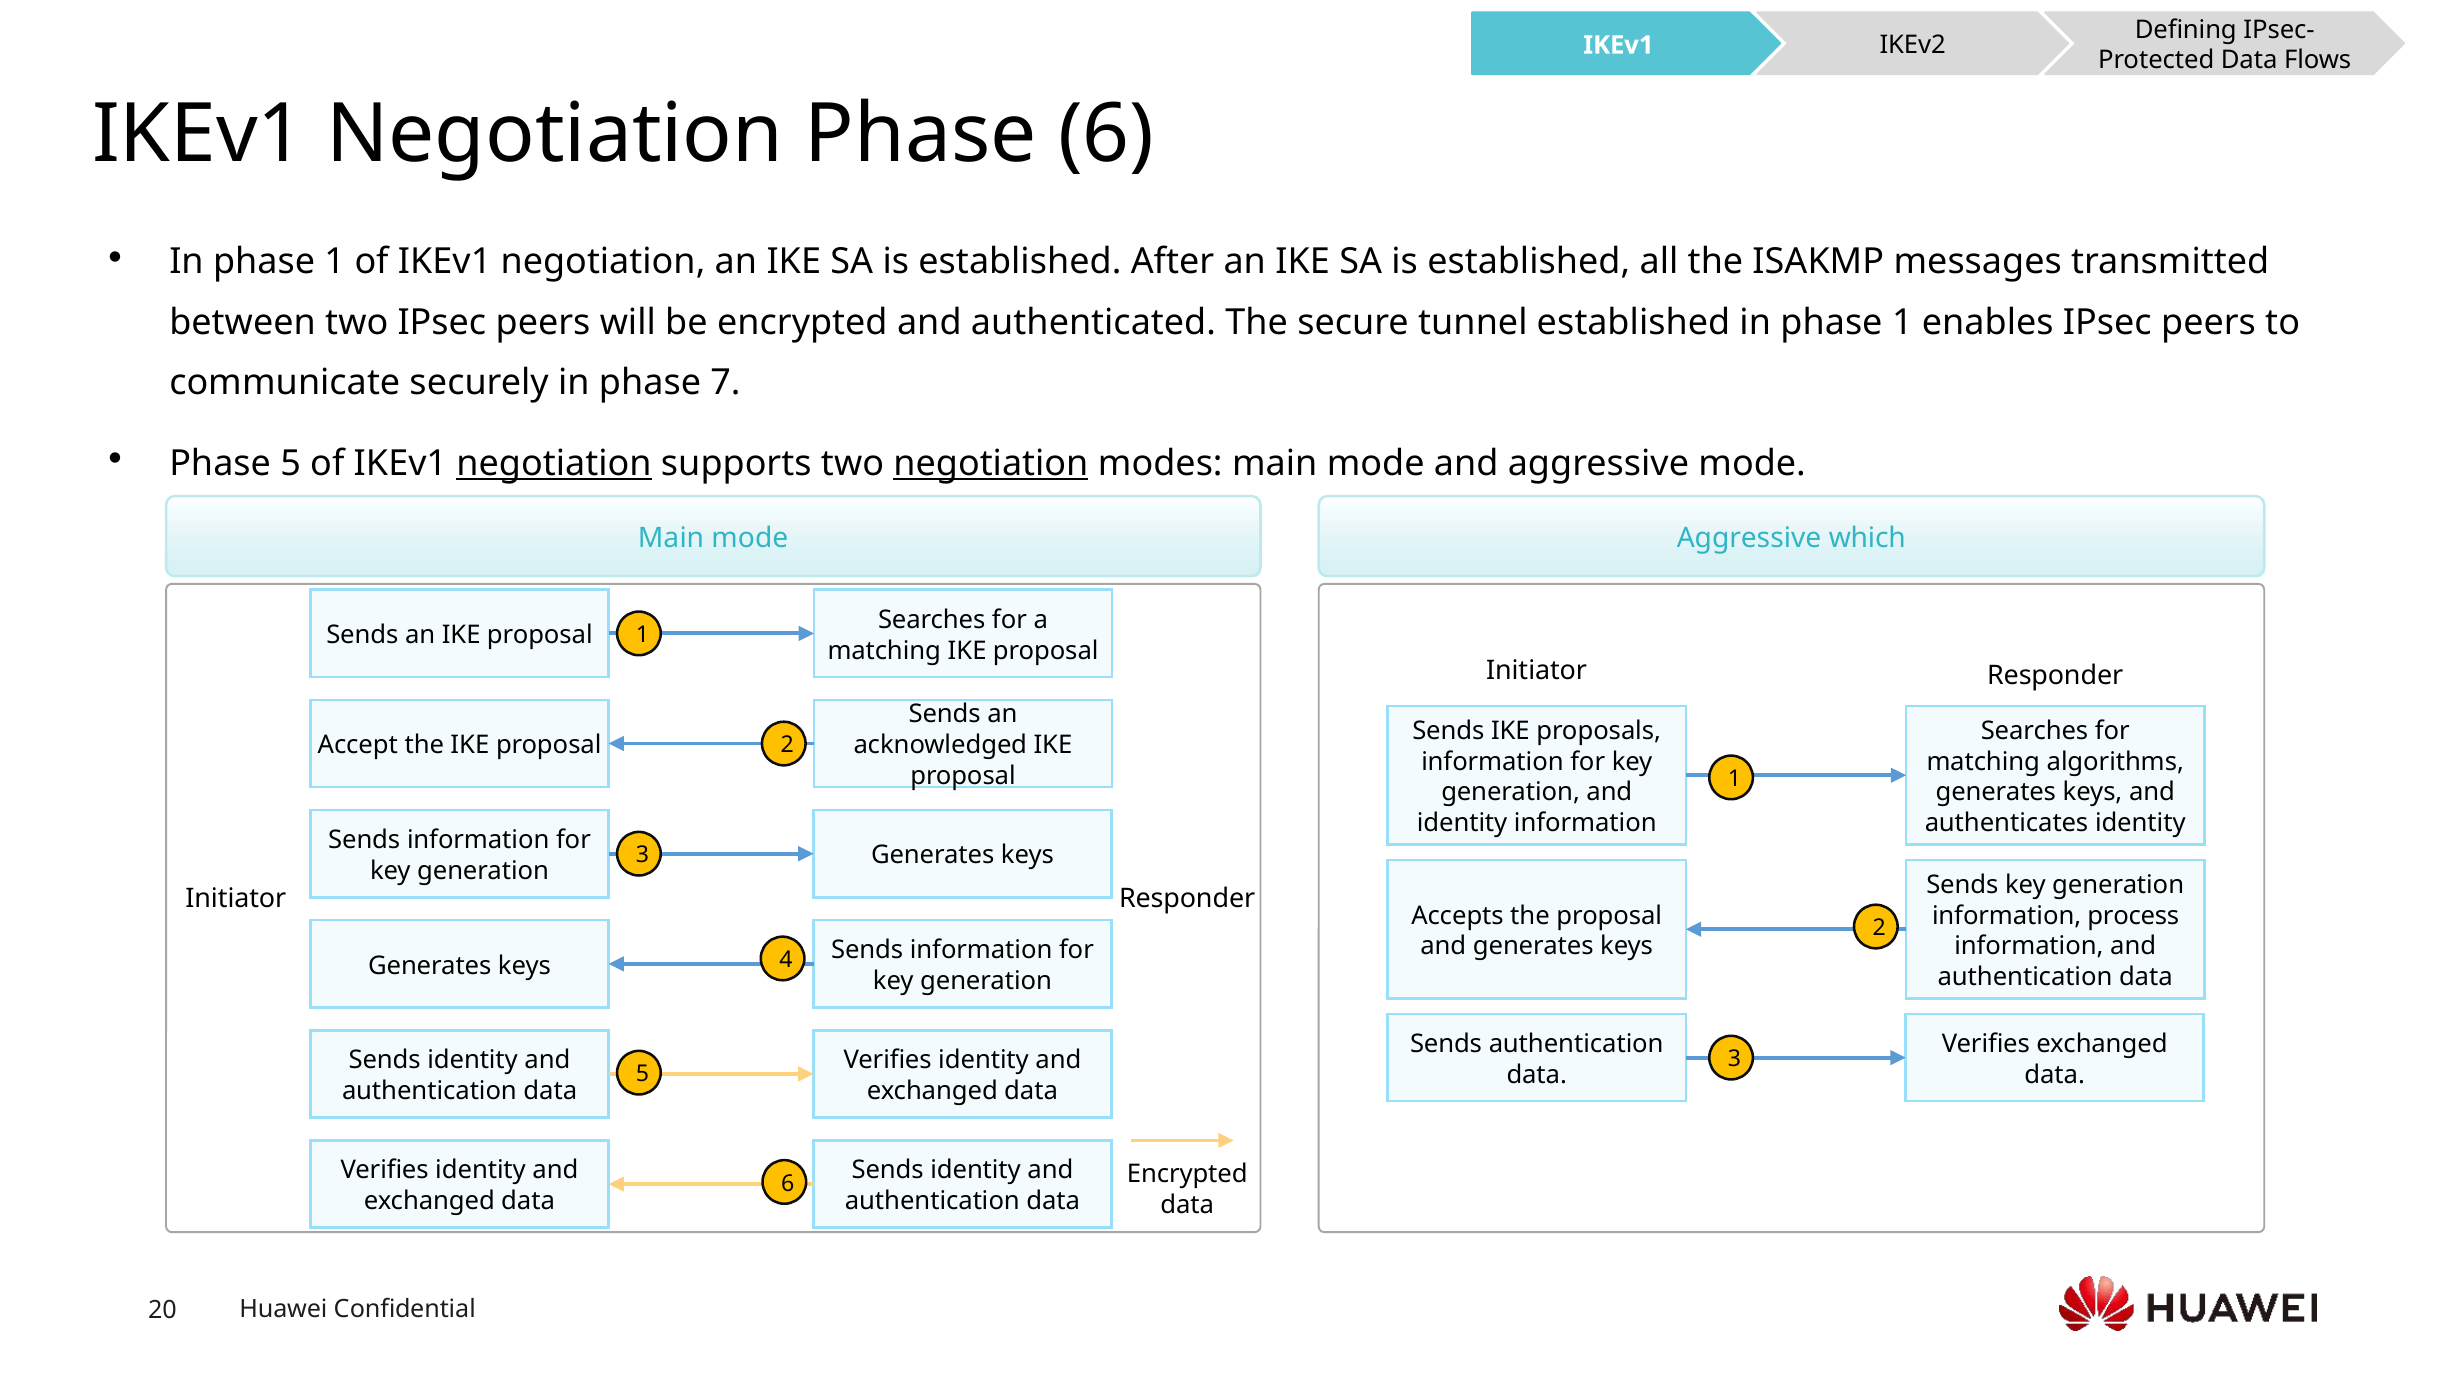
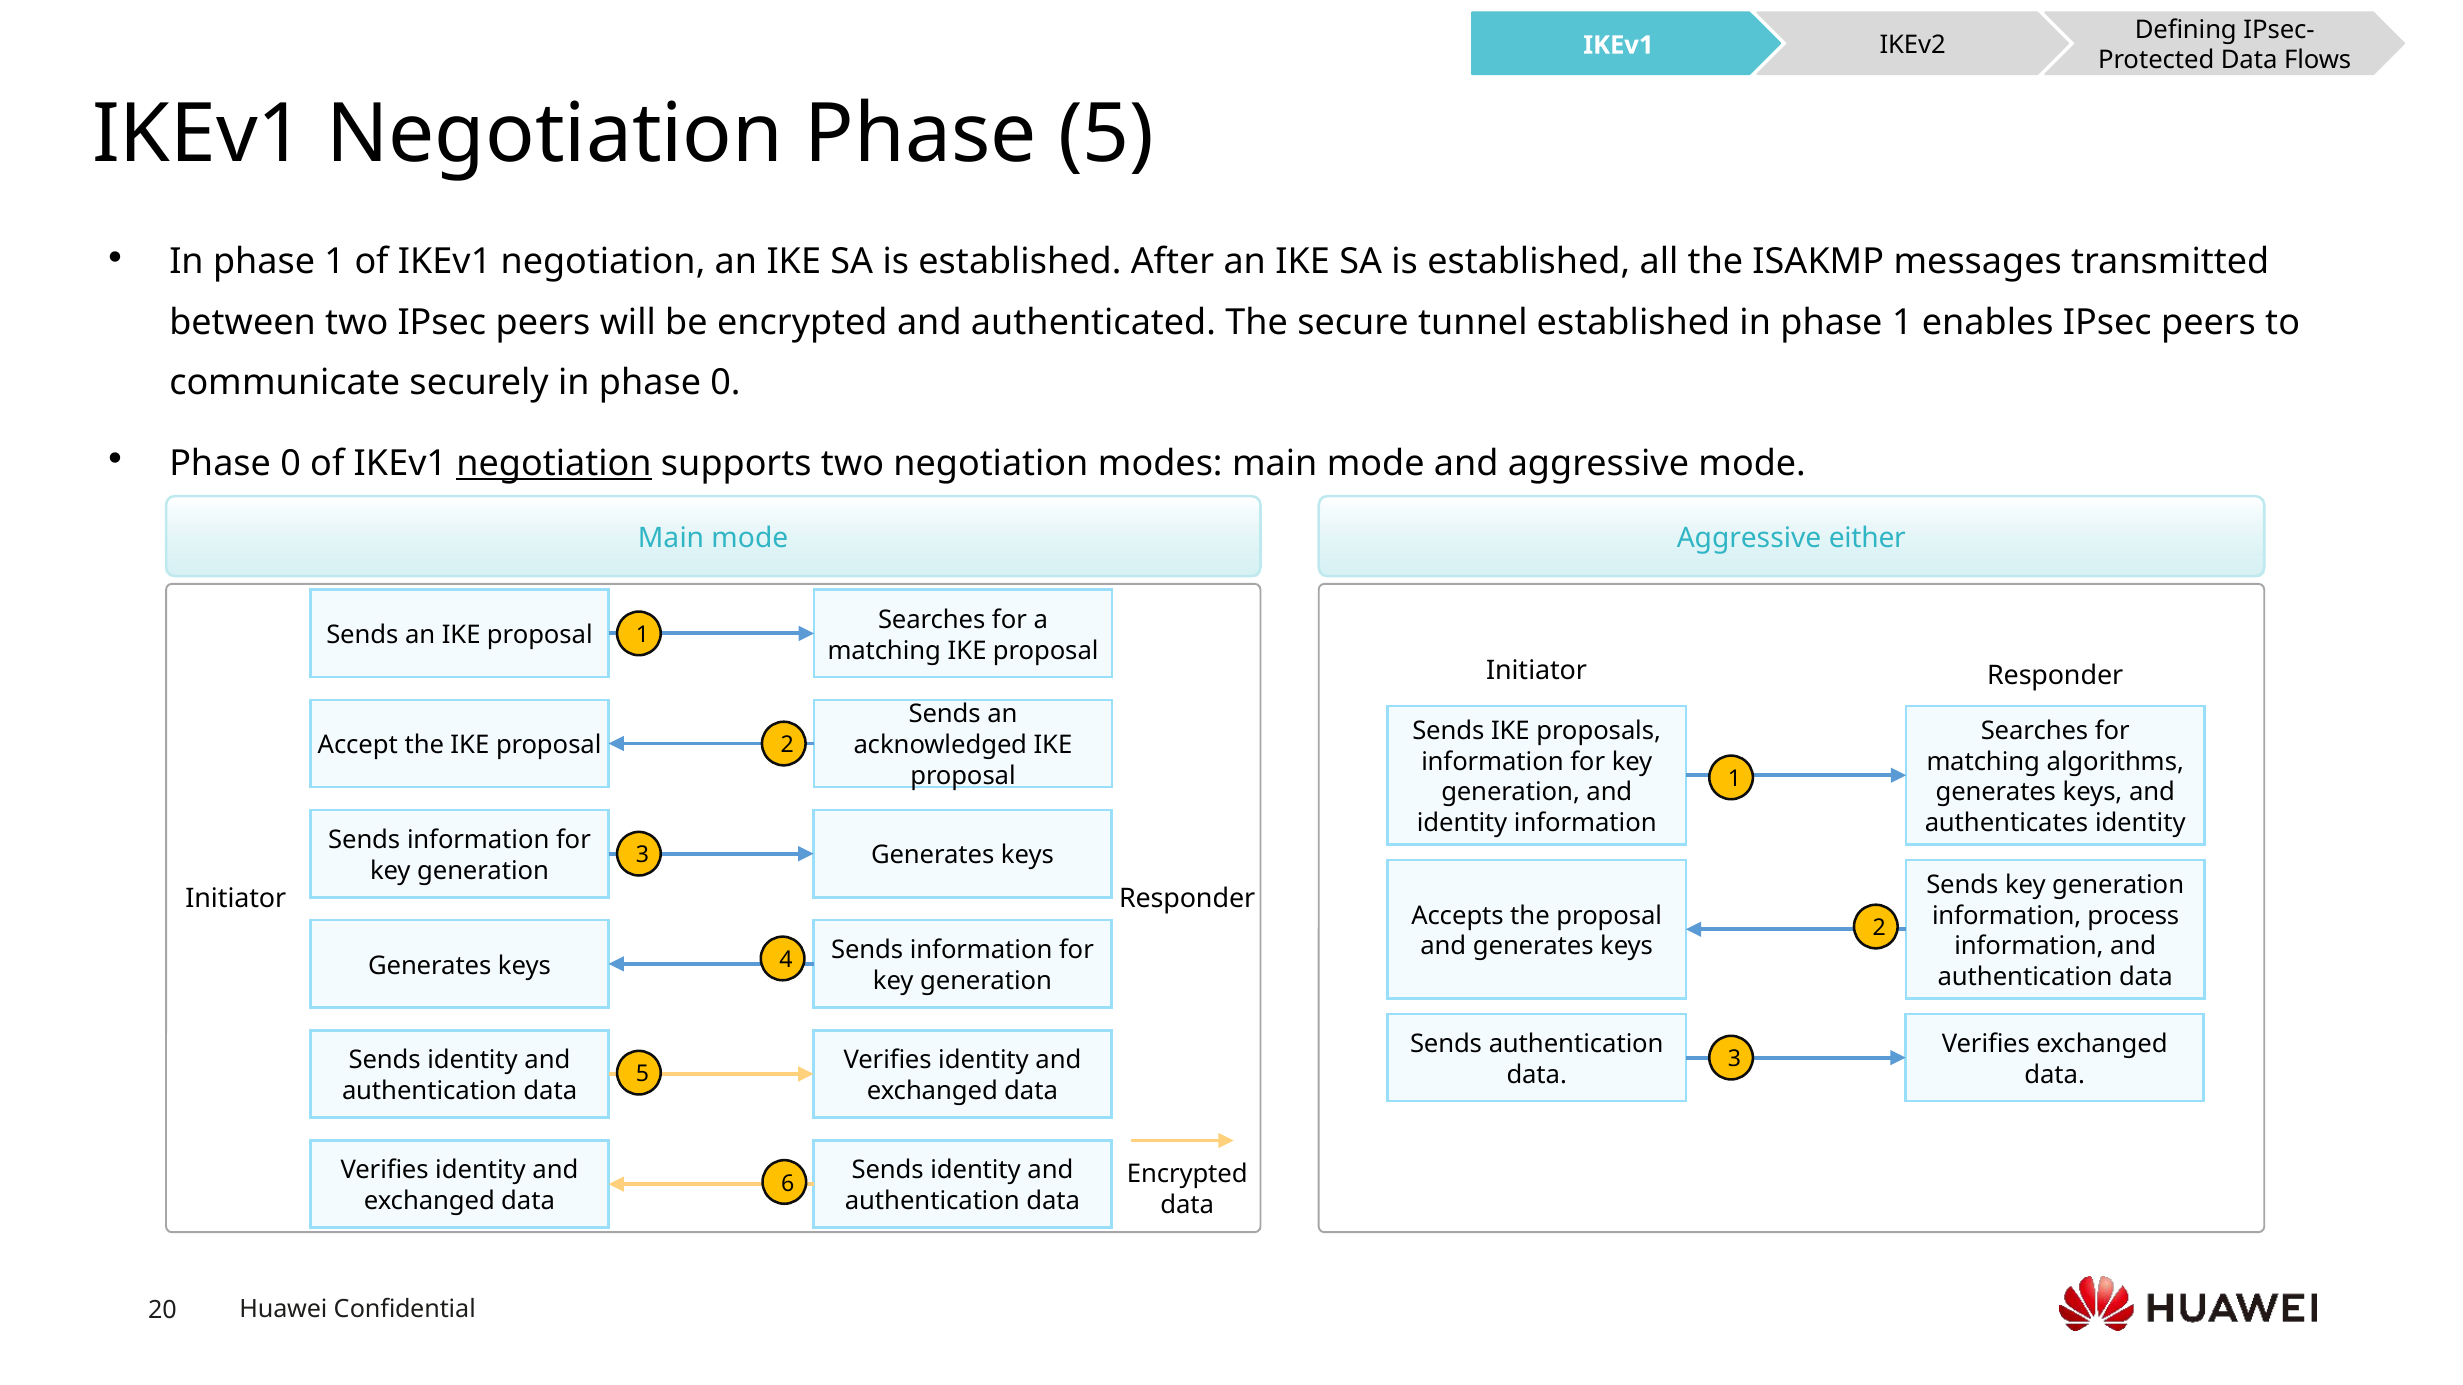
Phase 6: 6 -> 5 (1106, 134)
in phase 7: 7 -> 0 (725, 383)
5: 5 -> 0 (291, 463)
negotiation underline: present -> none (991, 463)
which: which -> either (1867, 538)
